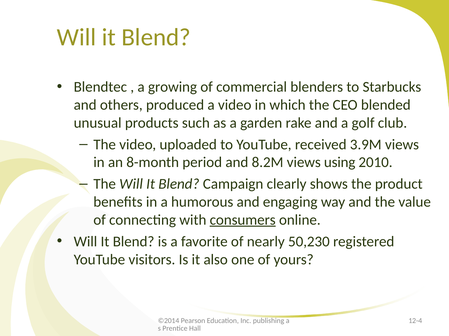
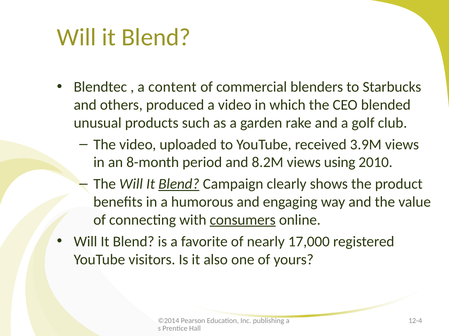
growing: growing -> content (172, 87)
Blend underline: none -> present (179, 184)
50,230: 50,230 -> 17,000 (309, 242)
